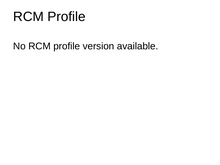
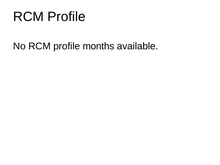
version: version -> months (99, 46)
